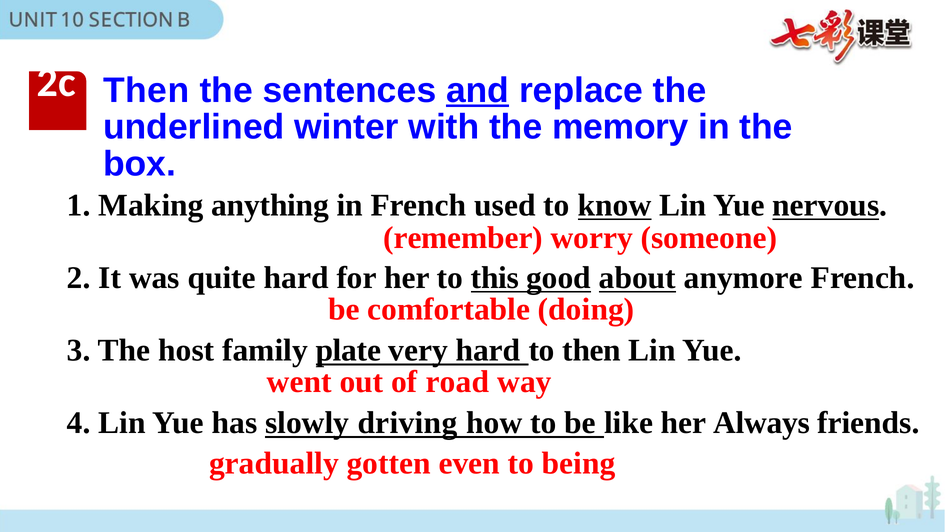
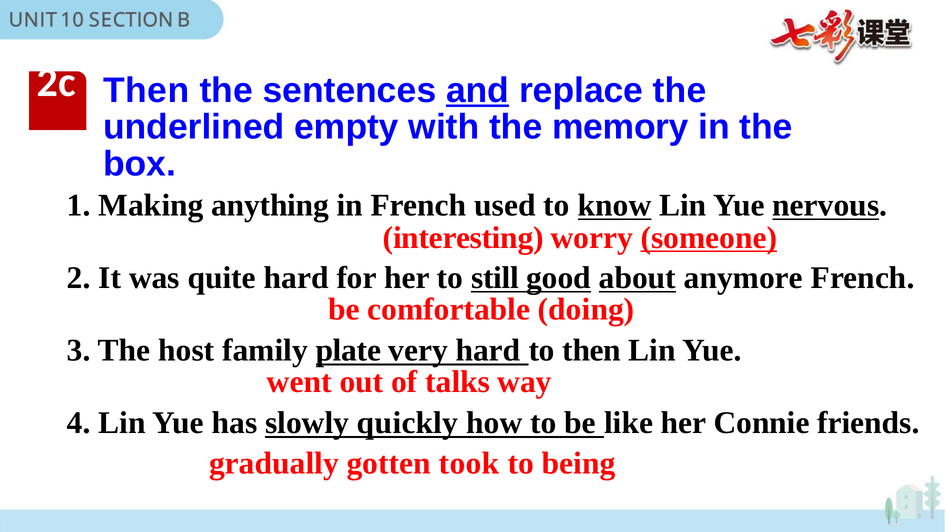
winter: winter -> empty (346, 127)
remember: remember -> interesting (463, 238)
someone underline: none -> present (709, 238)
this: this -> still (495, 278)
road: road -> talks (458, 382)
driving: driving -> quickly (408, 423)
Always: Always -> Connie (762, 423)
even: even -> took (469, 463)
